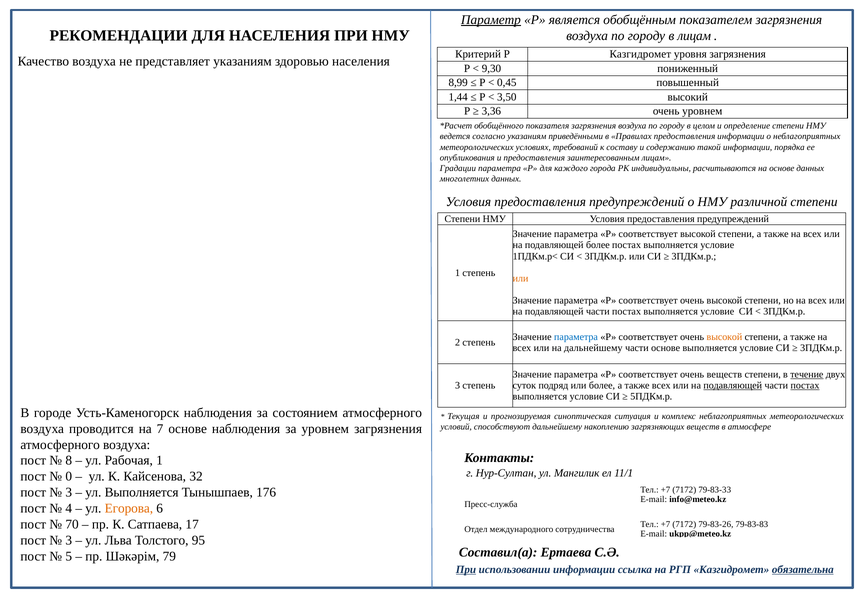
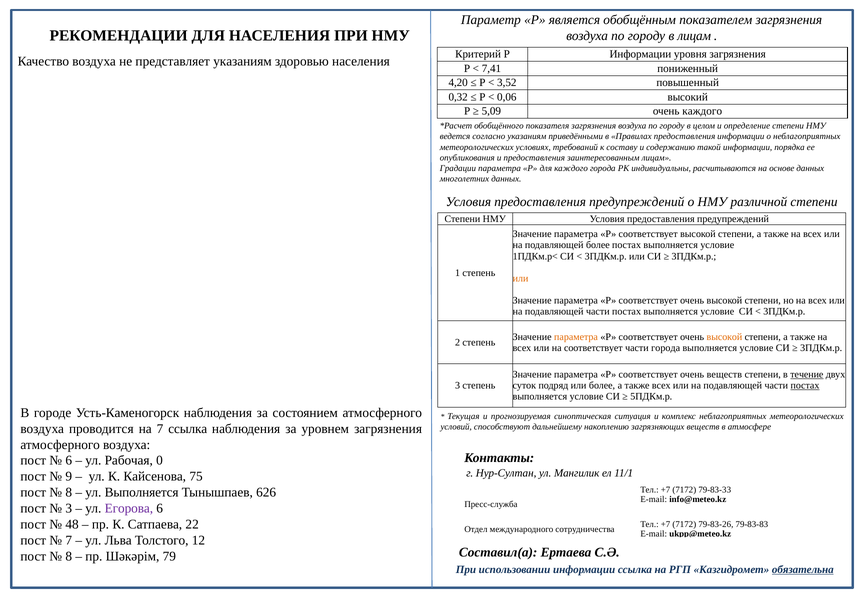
Параметр underline: present -> none (491, 20)
Р Казгидромет: Казгидромет -> Информации (640, 54)
9,30: 9,30 -> 7,41 (491, 68)
8,99: 8,99 -> 4,20 (458, 83)
0,45: 0,45 -> 3,52 (507, 83)
1,44: 1,44 -> 0,32 (458, 97)
3,50: 3,50 -> 0,06 (507, 97)
3,36: 3,36 -> 5,09 (491, 111)
очень уровнем: уровнем -> каждого (702, 111)
параметра colour: blue -> orange (576, 337)
на дальнейшему: дальнейшему -> соответствует (593, 348)
части основе: основе -> города (666, 348)
подавляющей underline: present -> none (733, 386)
7 основе: основе -> ссылка (188, 429)
8: 8 -> 6 (69, 461)
Рабочая 1: 1 -> 0 (160, 461)
0: 0 -> 9 (69, 477)
32: 32 -> 75 (196, 477)
3: 3 -> 8 (69, 493)
176: 176 -> 626 (266, 493)
4: 4 -> 3 (69, 509)
Егорова colour: orange -> purple (129, 509)
70: 70 -> 48 (72, 525)
17: 17 -> 22 (192, 525)
3: 3 -> 7 (69, 540)
95: 95 -> 12 (198, 540)
5: 5 -> 8 (69, 556)
При underline: present -> none (466, 570)
